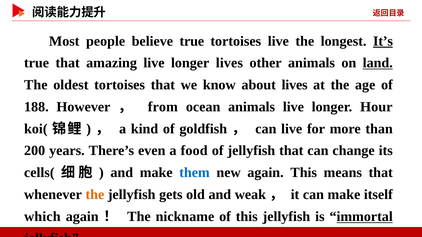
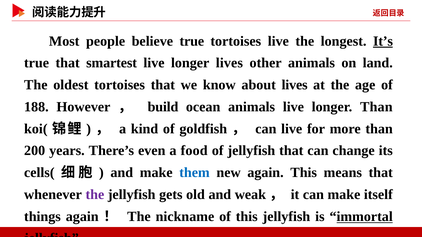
amazing: amazing -> smartest (112, 63)
land underline: present -> none (378, 63)
from: from -> build (163, 107)
longer Hour: Hour -> Than (376, 107)
the colour: orange -> purple (95, 195)
which: which -> things (42, 217)
